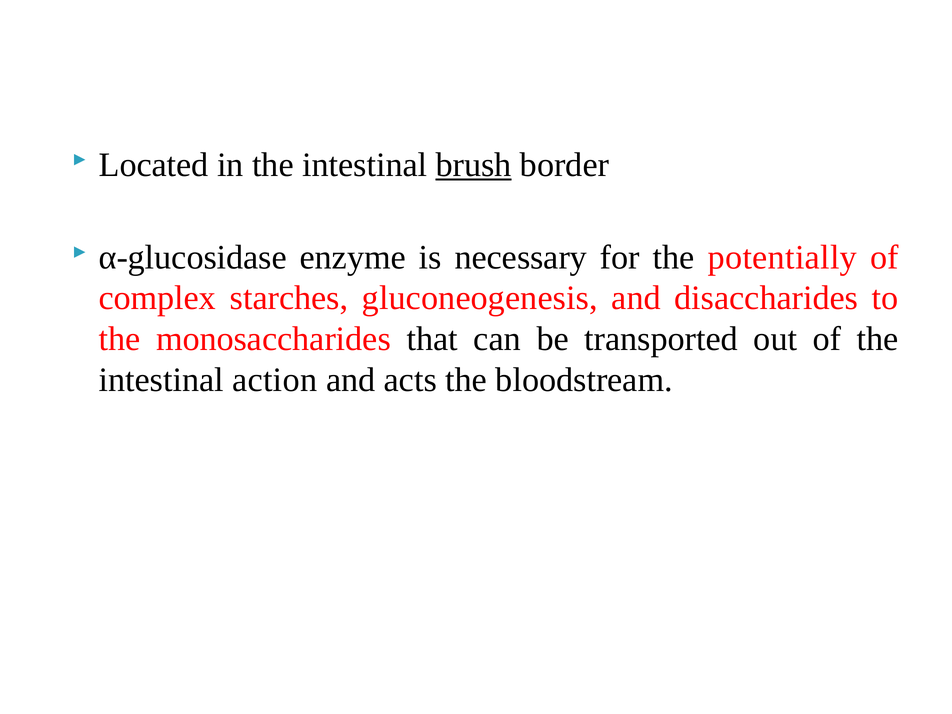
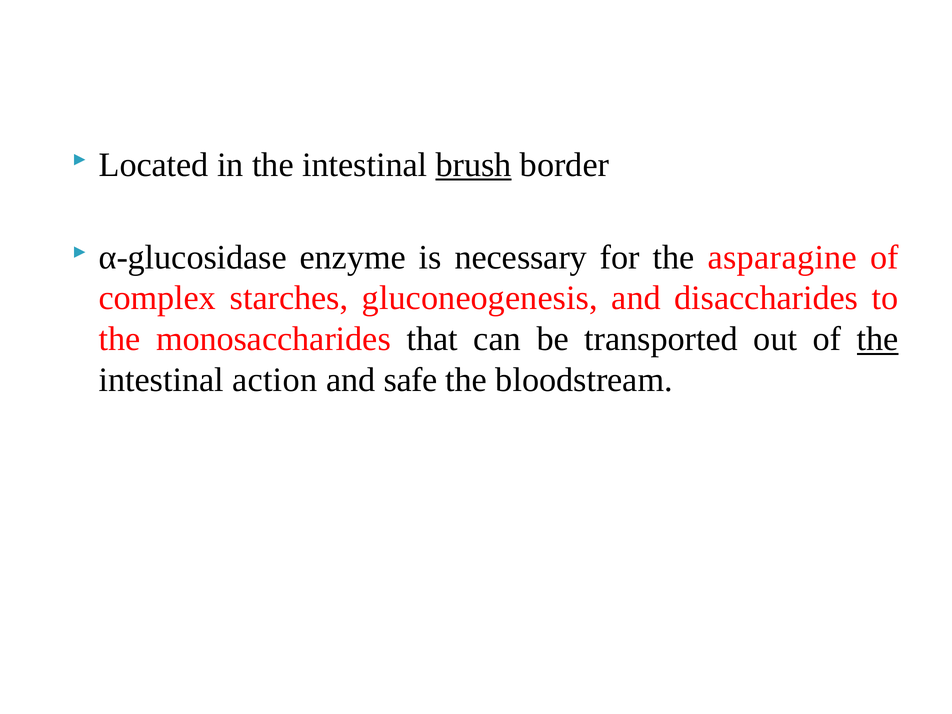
potentially: potentially -> asparagine (782, 257)
the underline: none -> present (878, 339)
acts: acts -> safe (411, 380)
